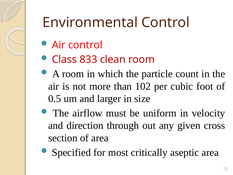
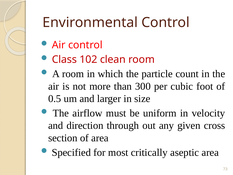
833: 833 -> 102 (88, 59)
102: 102 -> 300 (143, 86)
